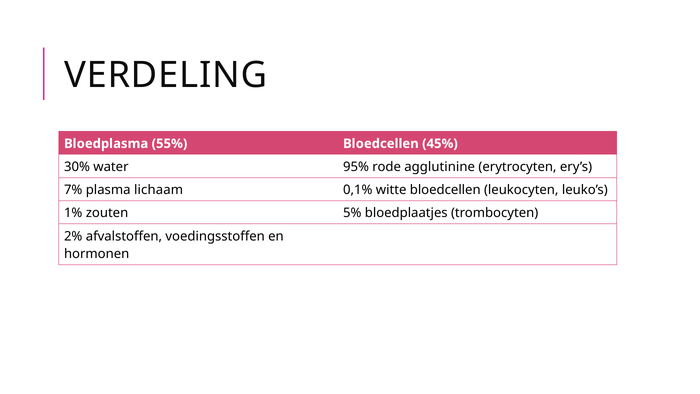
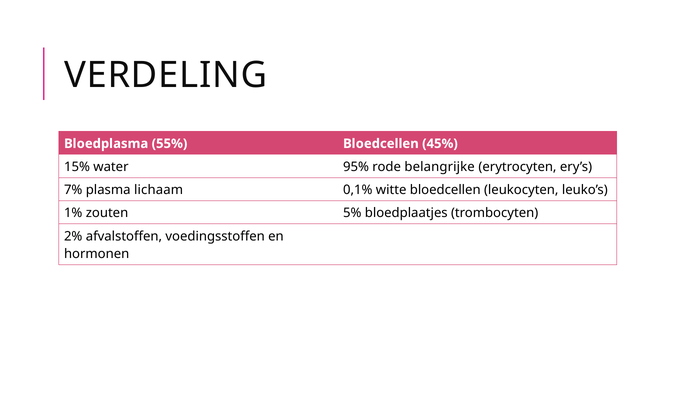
30%: 30% -> 15% (77, 167)
agglutinine: agglutinine -> belangrijke (440, 167)
